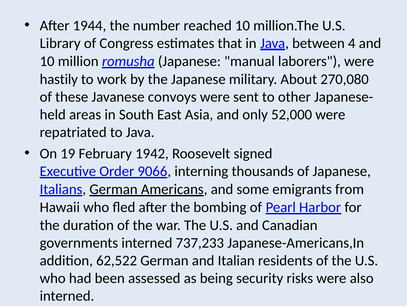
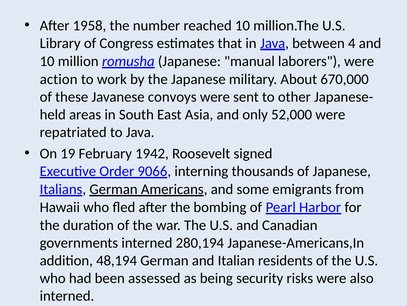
1944: 1944 -> 1958 (90, 25)
hastily: hastily -> action (59, 79)
270,080: 270,080 -> 670,000 (345, 79)
737,233: 737,233 -> 280,194 (200, 242)
62,522: 62,522 -> 48,194 (117, 260)
